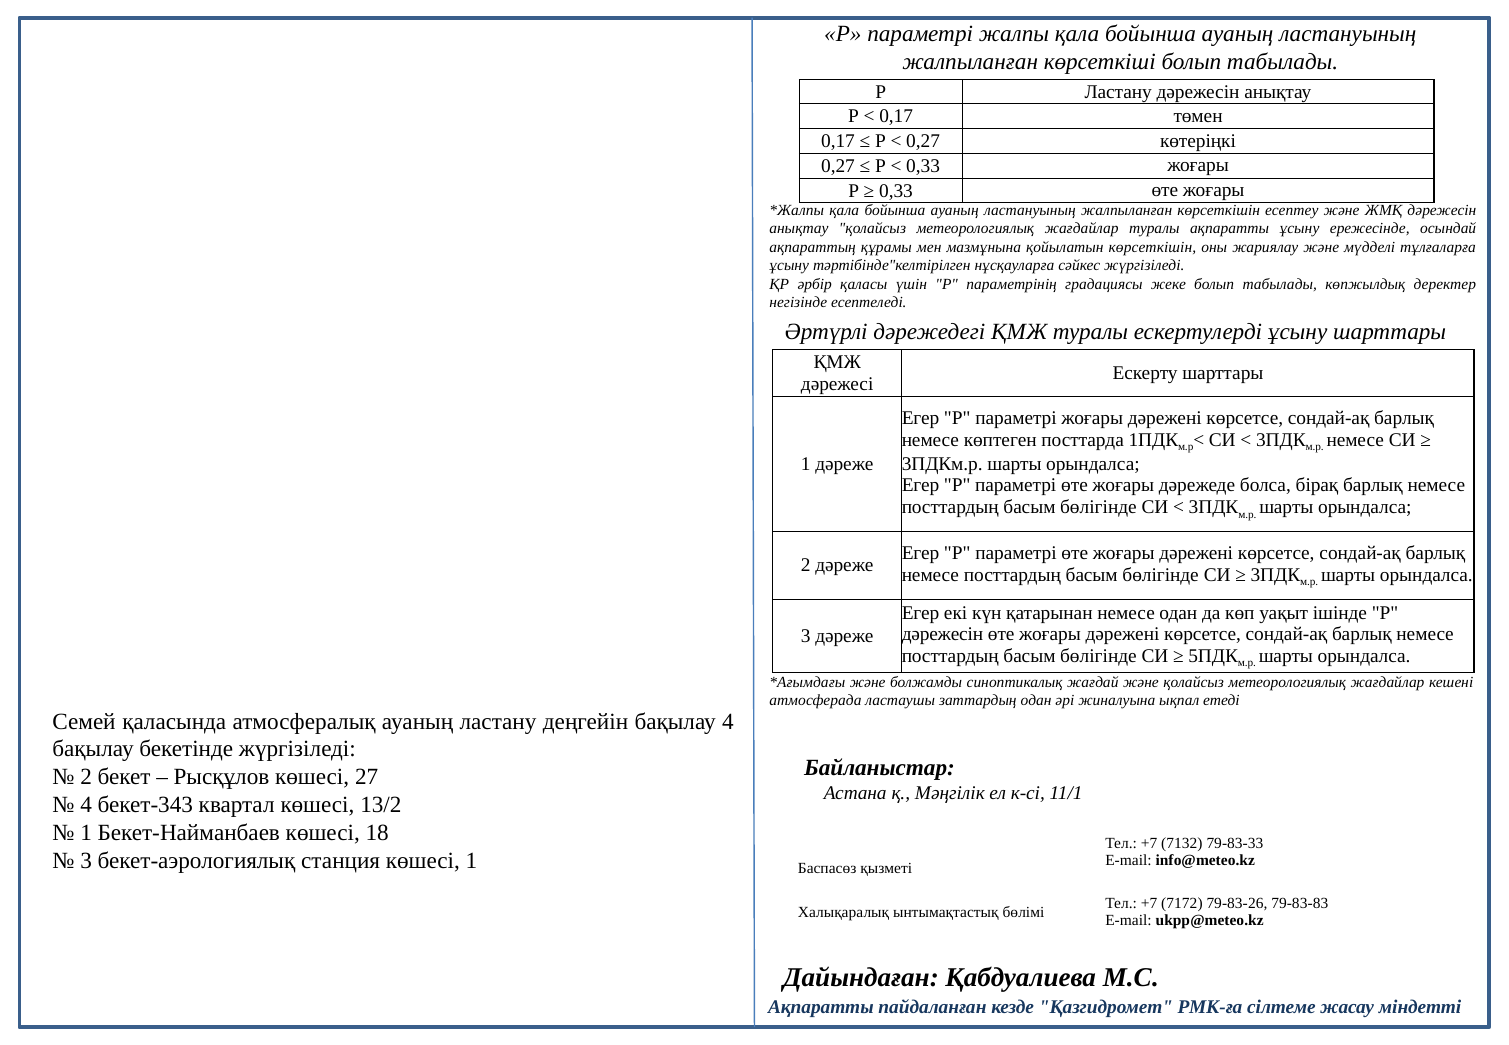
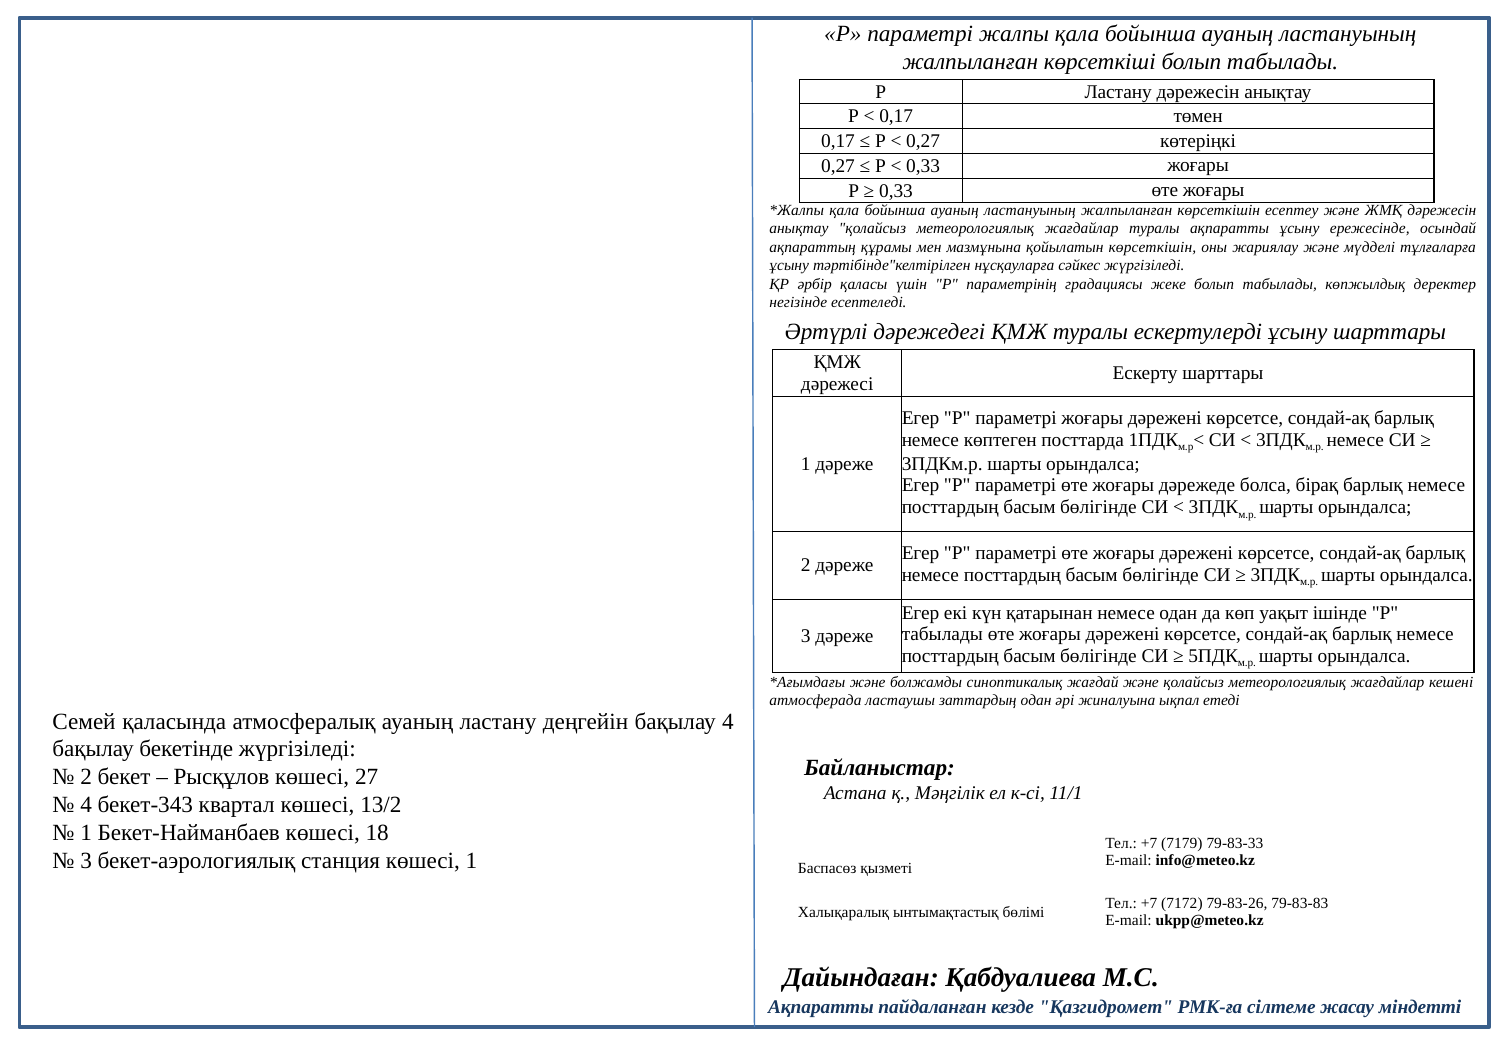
дәрежесін: дәрежесін -> табылады (942, 634)
7132: 7132 -> 7179 (1182, 843)
